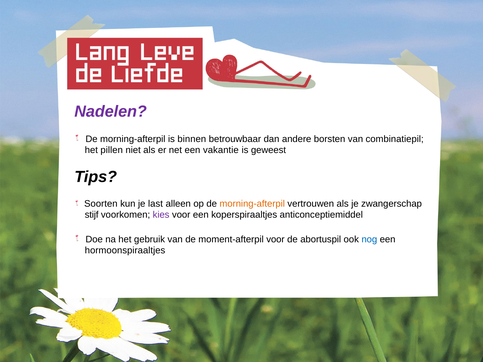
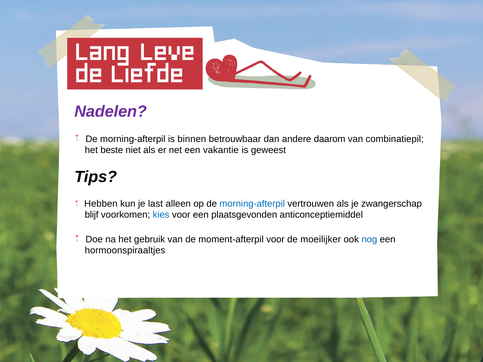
borsten: borsten -> daarom (330, 139)
pillen: pillen -> beste (112, 150)
Soorten: Soorten -> Hebben (101, 204)
morning-afterpil colour: orange -> blue (252, 204)
stijf: stijf -> blijf (92, 215)
kies colour: purple -> blue (161, 215)
koperspiraaltjes: koperspiraaltjes -> plaatsgevonden (244, 215)
abortuspil: abortuspil -> moeilijker (321, 239)
